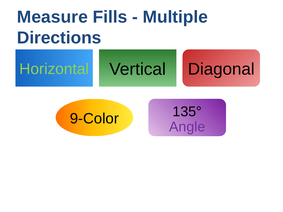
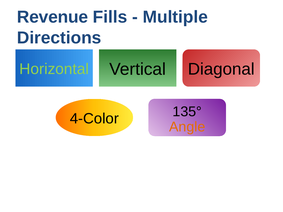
Measure: Measure -> Revenue (53, 17)
9-Color: 9-Color -> 4-Color (94, 119)
Angle colour: purple -> orange (187, 127)
